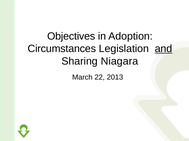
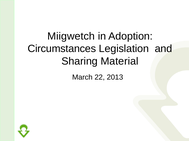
Objectives: Objectives -> Miigwetch (71, 36)
and underline: present -> none (163, 49)
Niagara: Niagara -> Material (119, 62)
